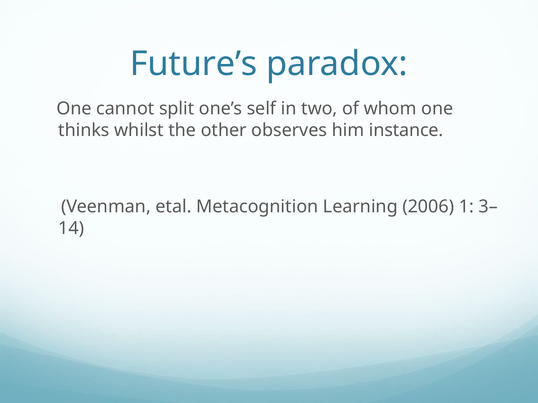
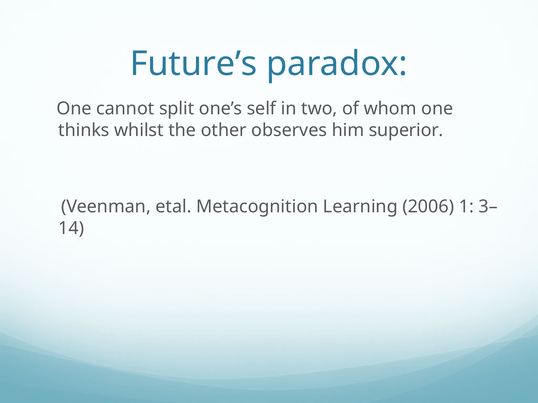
instance: instance -> superior (406, 130)
